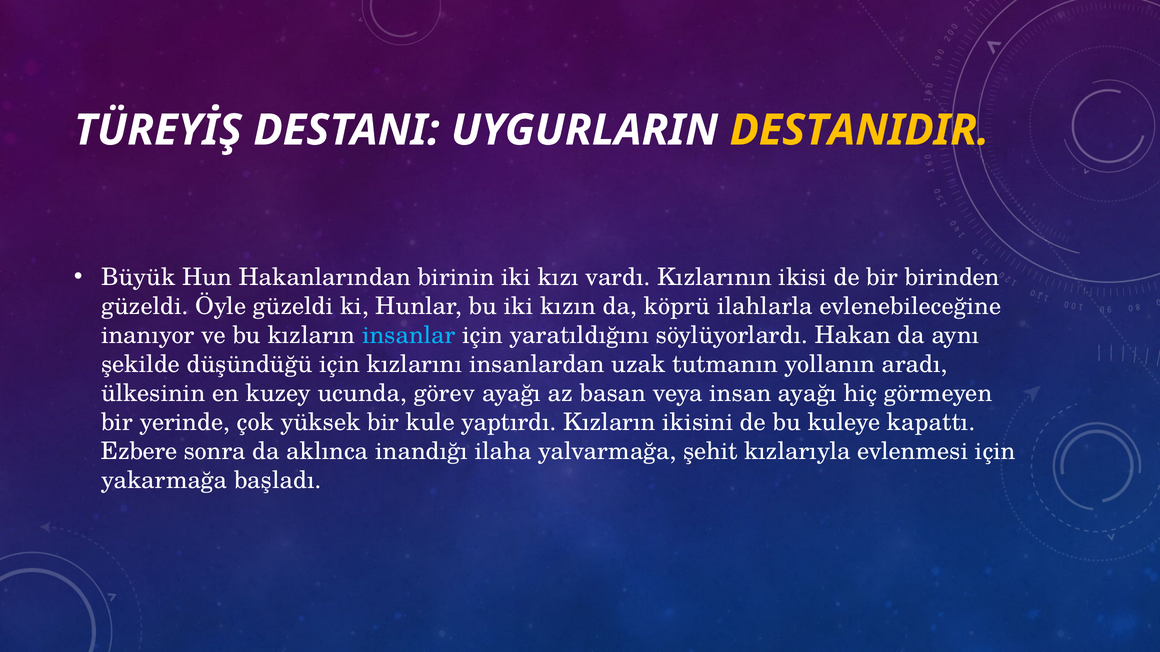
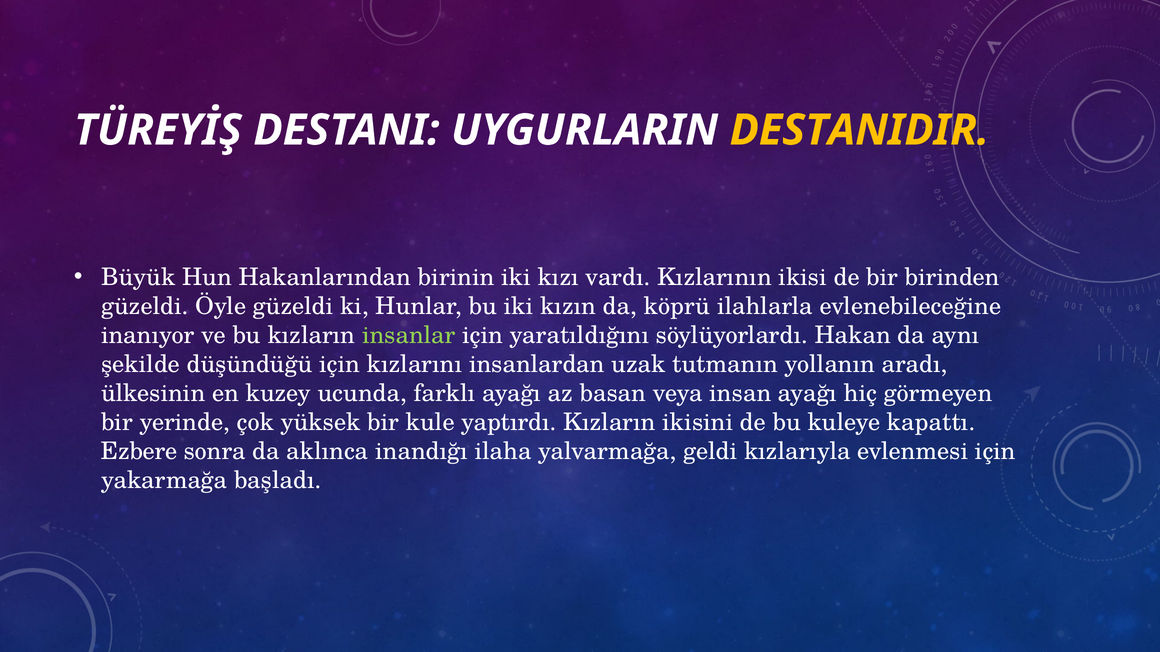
insanlar colour: light blue -> light green (409, 335)
görev: görev -> farklı (444, 394)
şehit: şehit -> geldi (710, 452)
